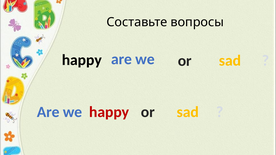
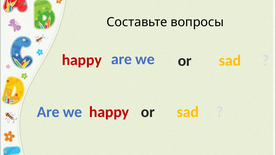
happy colour: black -> red (82, 60)
